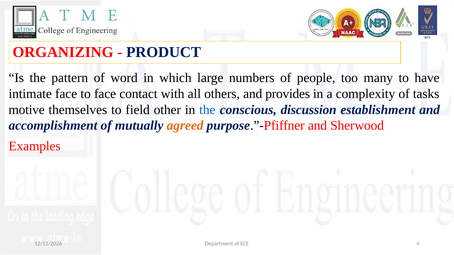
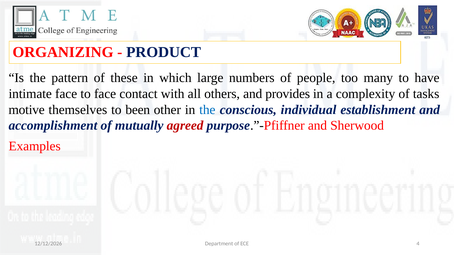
word: word -> these (124, 78)
field: field -> been (138, 110)
discussion: discussion -> individual (309, 110)
agreed colour: orange -> red (185, 126)
